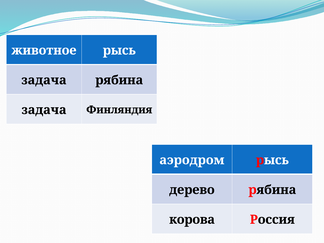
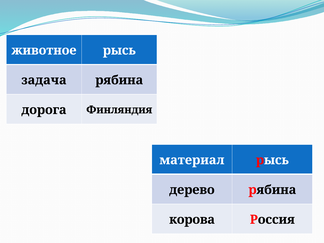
задача: задача -> дорога (44, 110)
аэродром: аэродром -> материал (192, 160)
